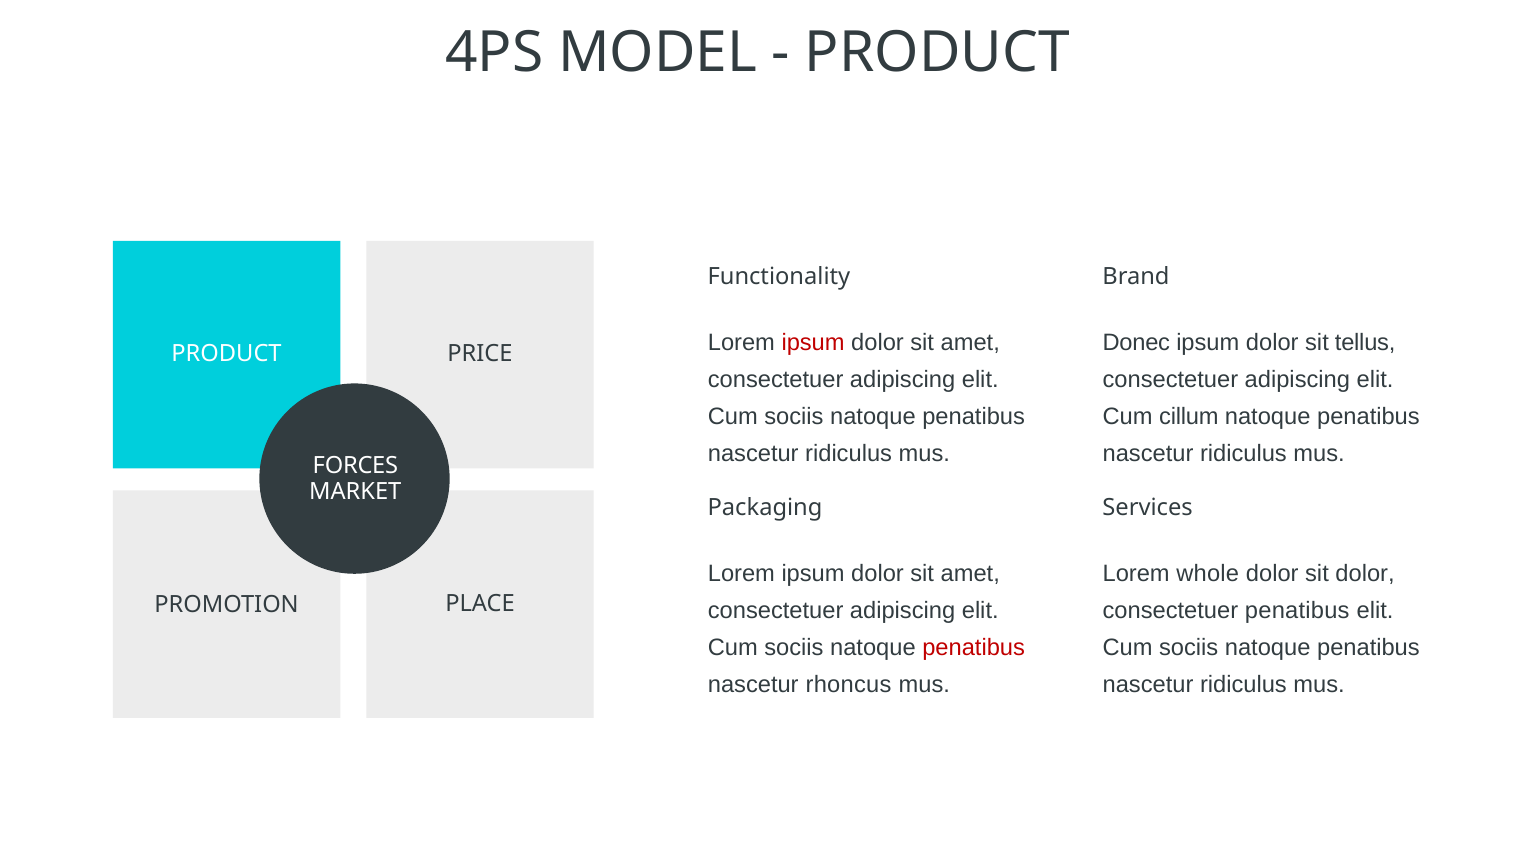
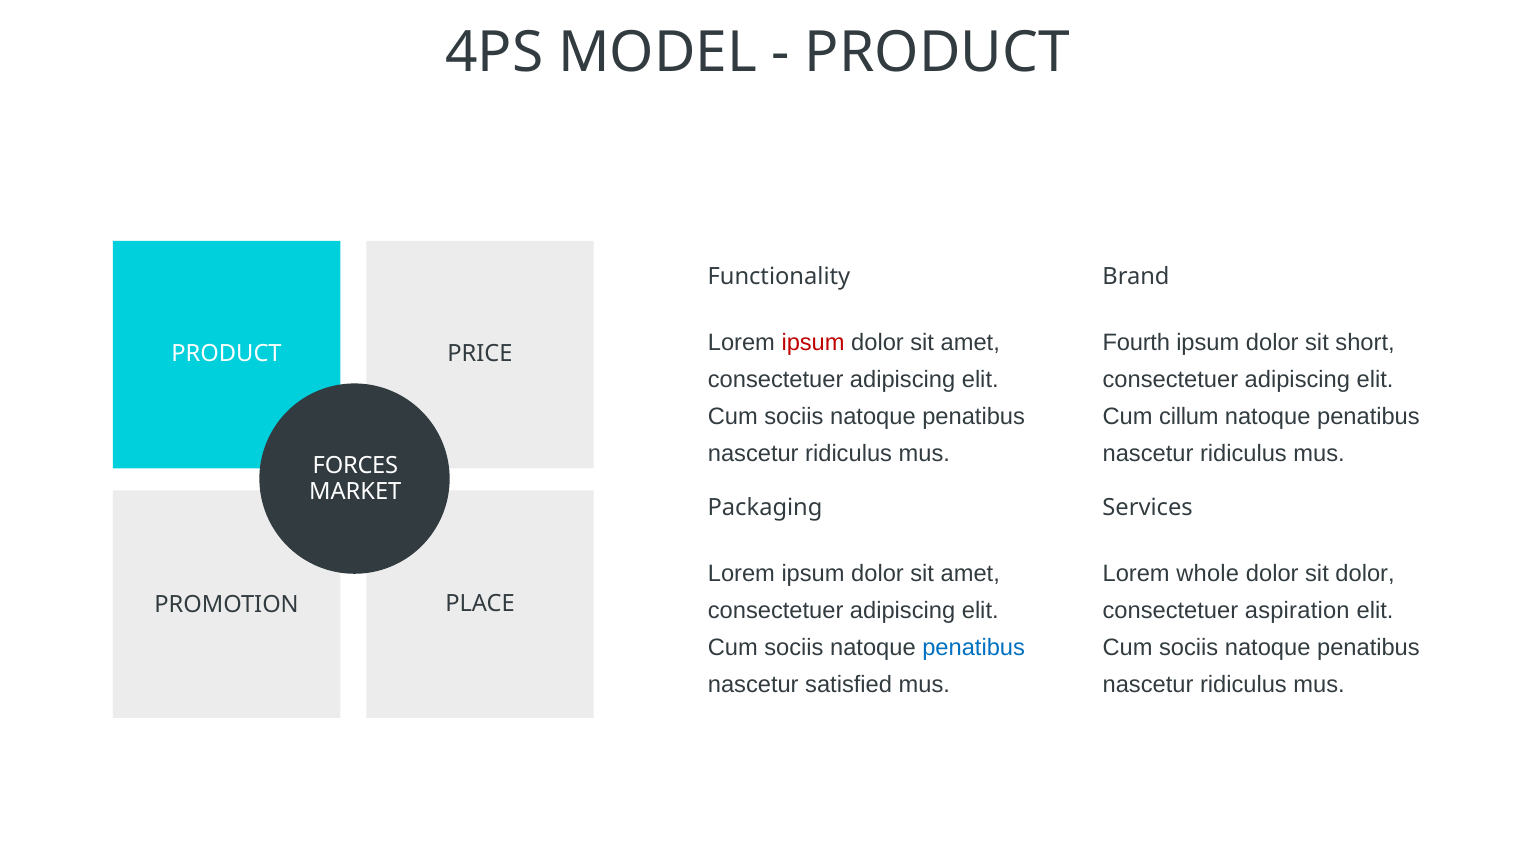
Donec: Donec -> Fourth (1136, 342)
tellus: tellus -> short (1365, 342)
consectetuer penatibus: penatibus -> aspiration (1297, 611)
penatibus colour: red -> blue (974, 647)
rhoncus: rhoncus -> satisfied (849, 684)
